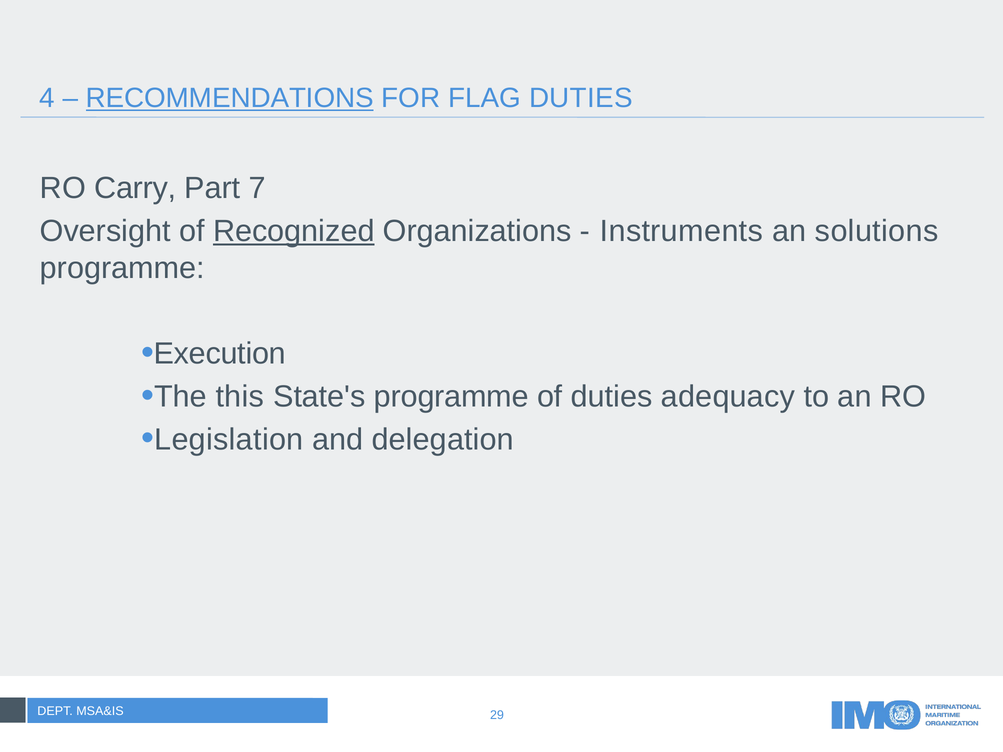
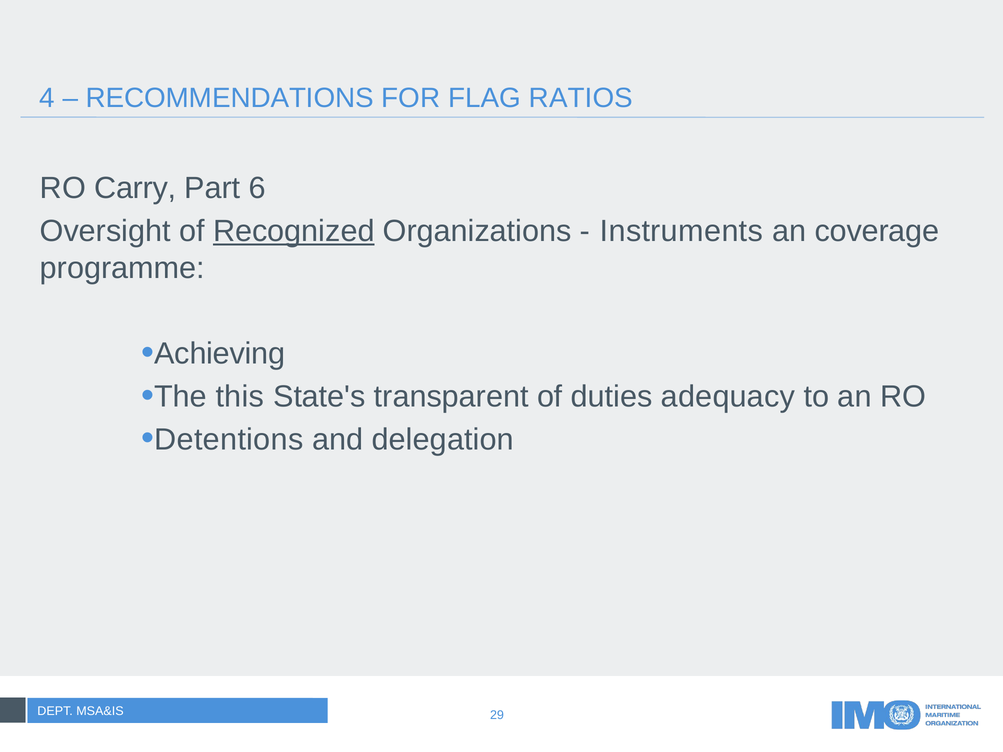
RECOMMENDATIONS underline: present -> none (230, 98)
FLAG DUTIES: DUTIES -> RATIOS (581, 98)
7: 7 -> 6 (257, 188)
solutions: solutions -> coverage (877, 231)
Execution: Execution -> Achieving (220, 354)
State's programme: programme -> transparent (451, 397)
Legislation: Legislation -> Detentions (229, 440)
